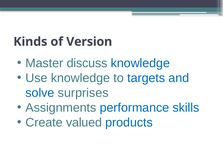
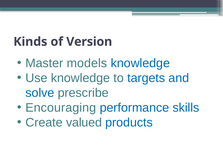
discuss: discuss -> models (87, 63)
surprises: surprises -> prescribe (83, 93)
Assignments: Assignments -> Encouraging (61, 108)
